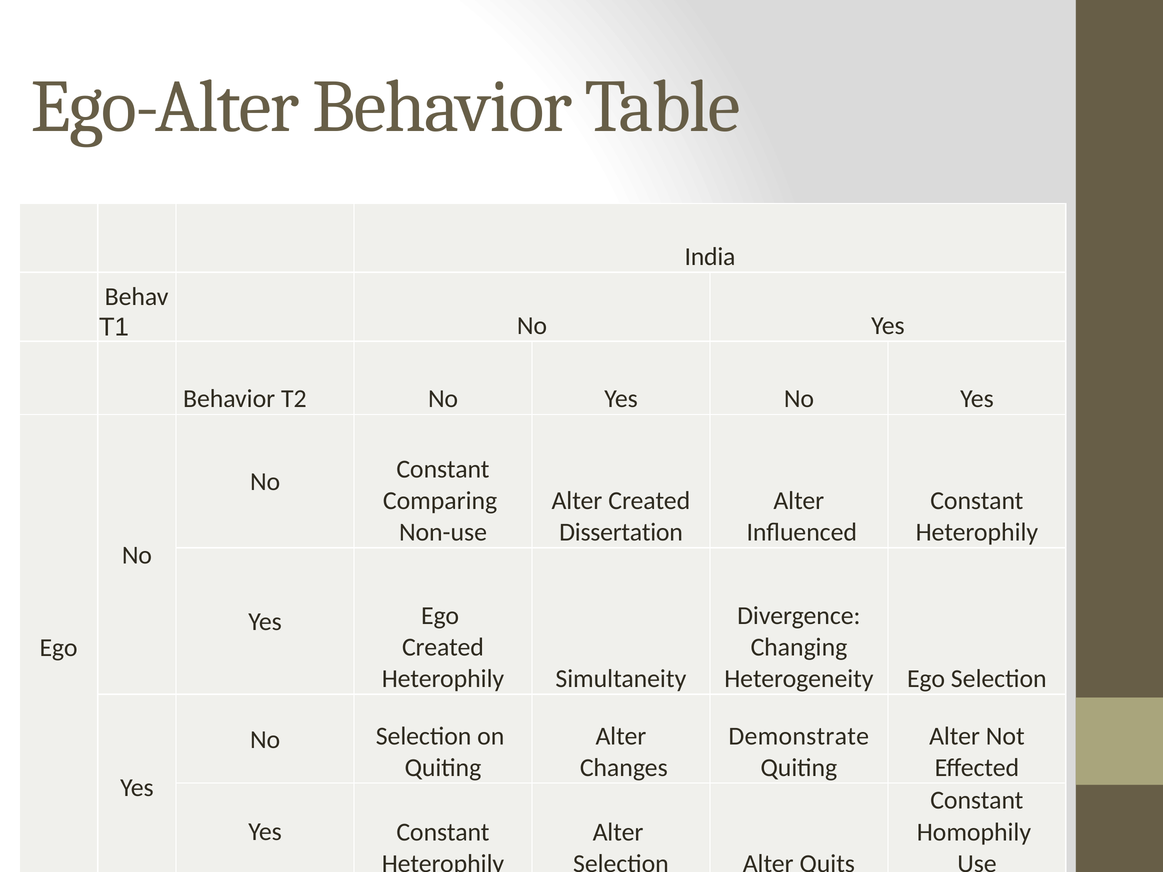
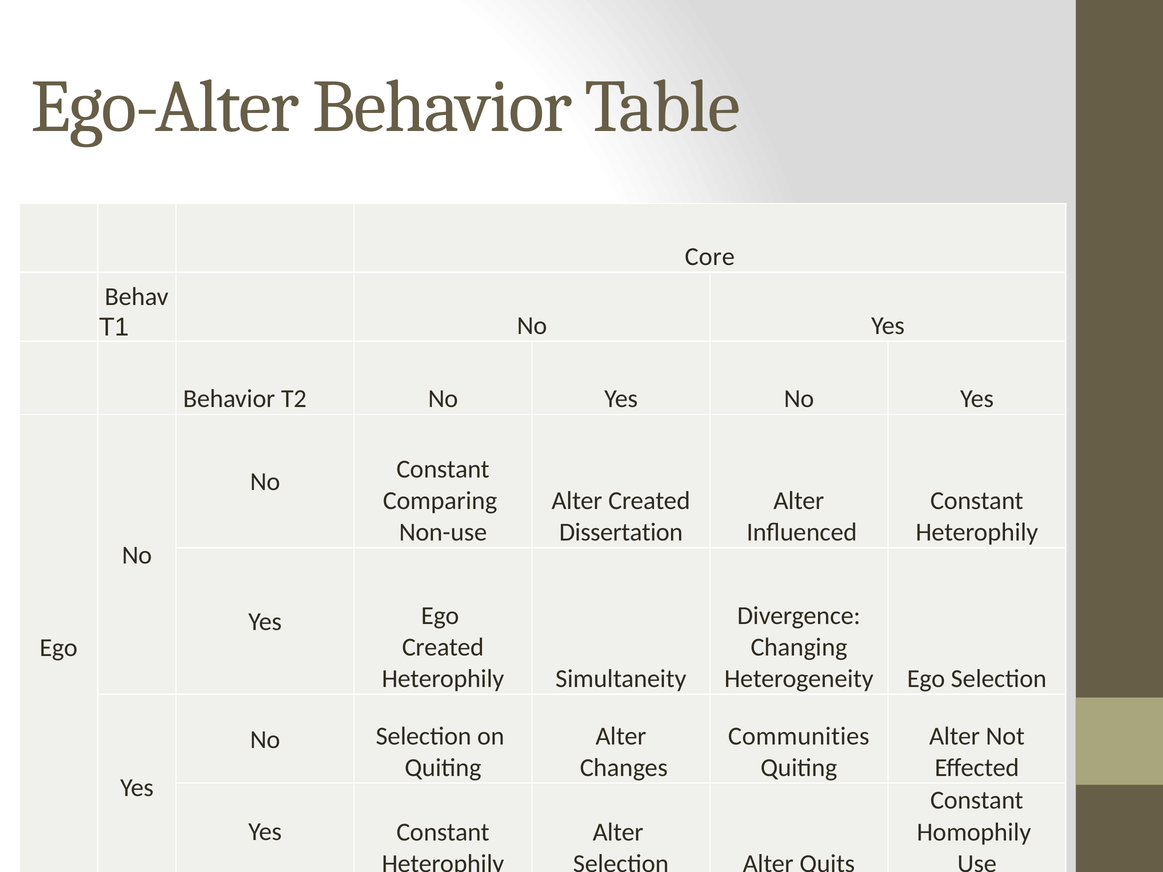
India: India -> Core (710, 257)
Demonstrate: Demonstrate -> Communities (799, 736)
